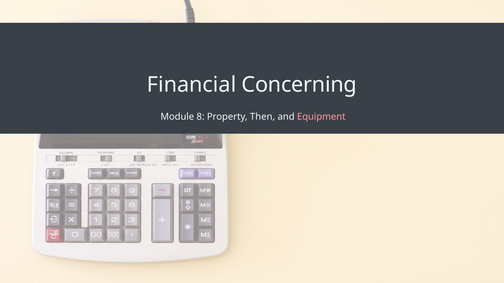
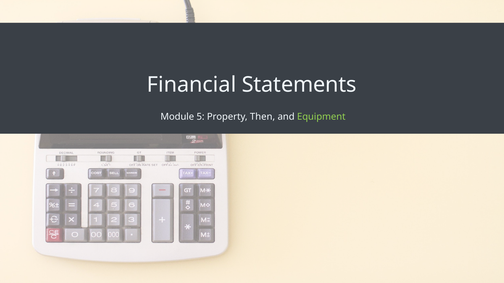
Concerning: Concerning -> Statements (299, 85)
8: 8 -> 5 (201, 117)
Equipment colour: pink -> light green (321, 117)
